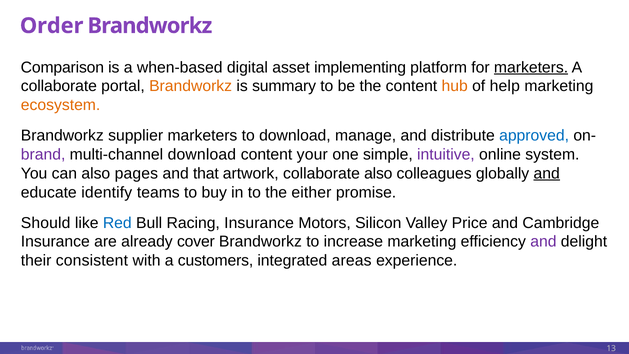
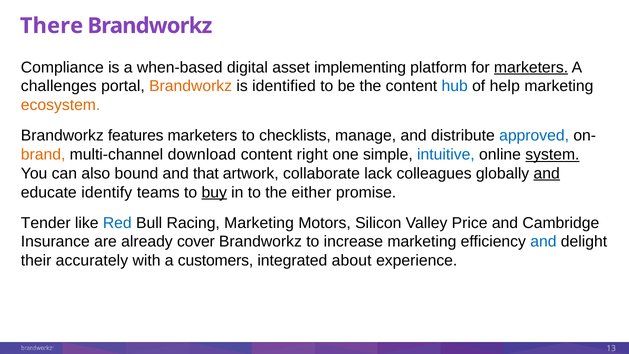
Order: Order -> There (52, 26)
Comparison: Comparison -> Compliance (62, 67)
collaborate: collaborate -> challenges (59, 86)
summary: summary -> identified (284, 86)
hub colour: orange -> blue (455, 86)
supplier: supplier -> features (136, 136)
to download: download -> checklists (295, 136)
brand colour: purple -> orange (43, 154)
your: your -> right (312, 154)
intuitive colour: purple -> blue (446, 154)
system underline: none -> present (552, 154)
pages: pages -> bound (136, 173)
collaborate also: also -> lack (378, 173)
buy underline: none -> present (214, 192)
Should: Should -> Tender (46, 223)
Racing Insurance: Insurance -> Marketing (259, 223)
and colour: purple -> blue (543, 242)
consistent: consistent -> accurately (92, 261)
areas: areas -> about (352, 261)
